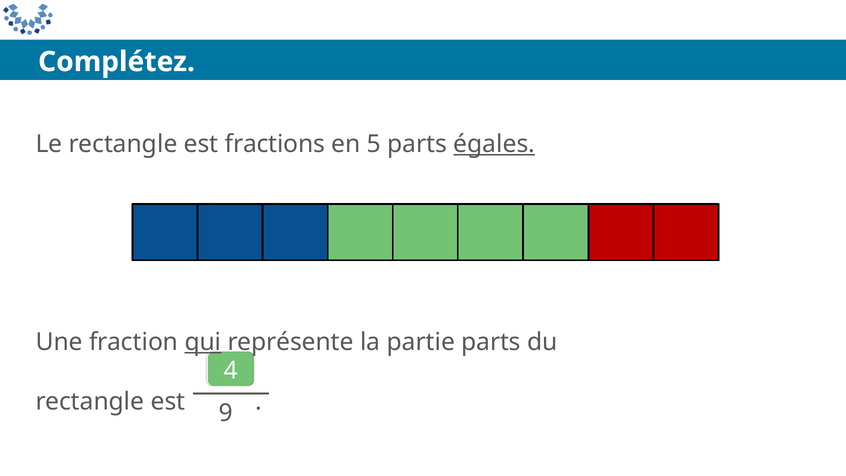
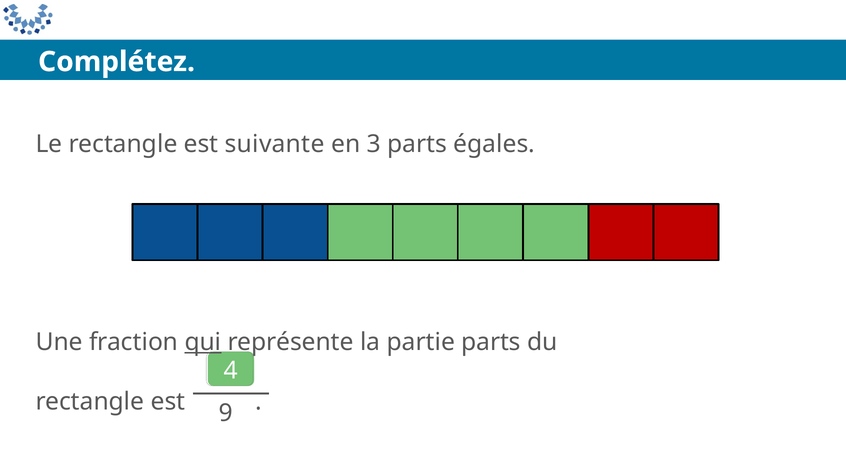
fractions: fractions -> suivante (275, 144)
5: 5 -> 3 (374, 144)
égales underline: present -> none (494, 144)
